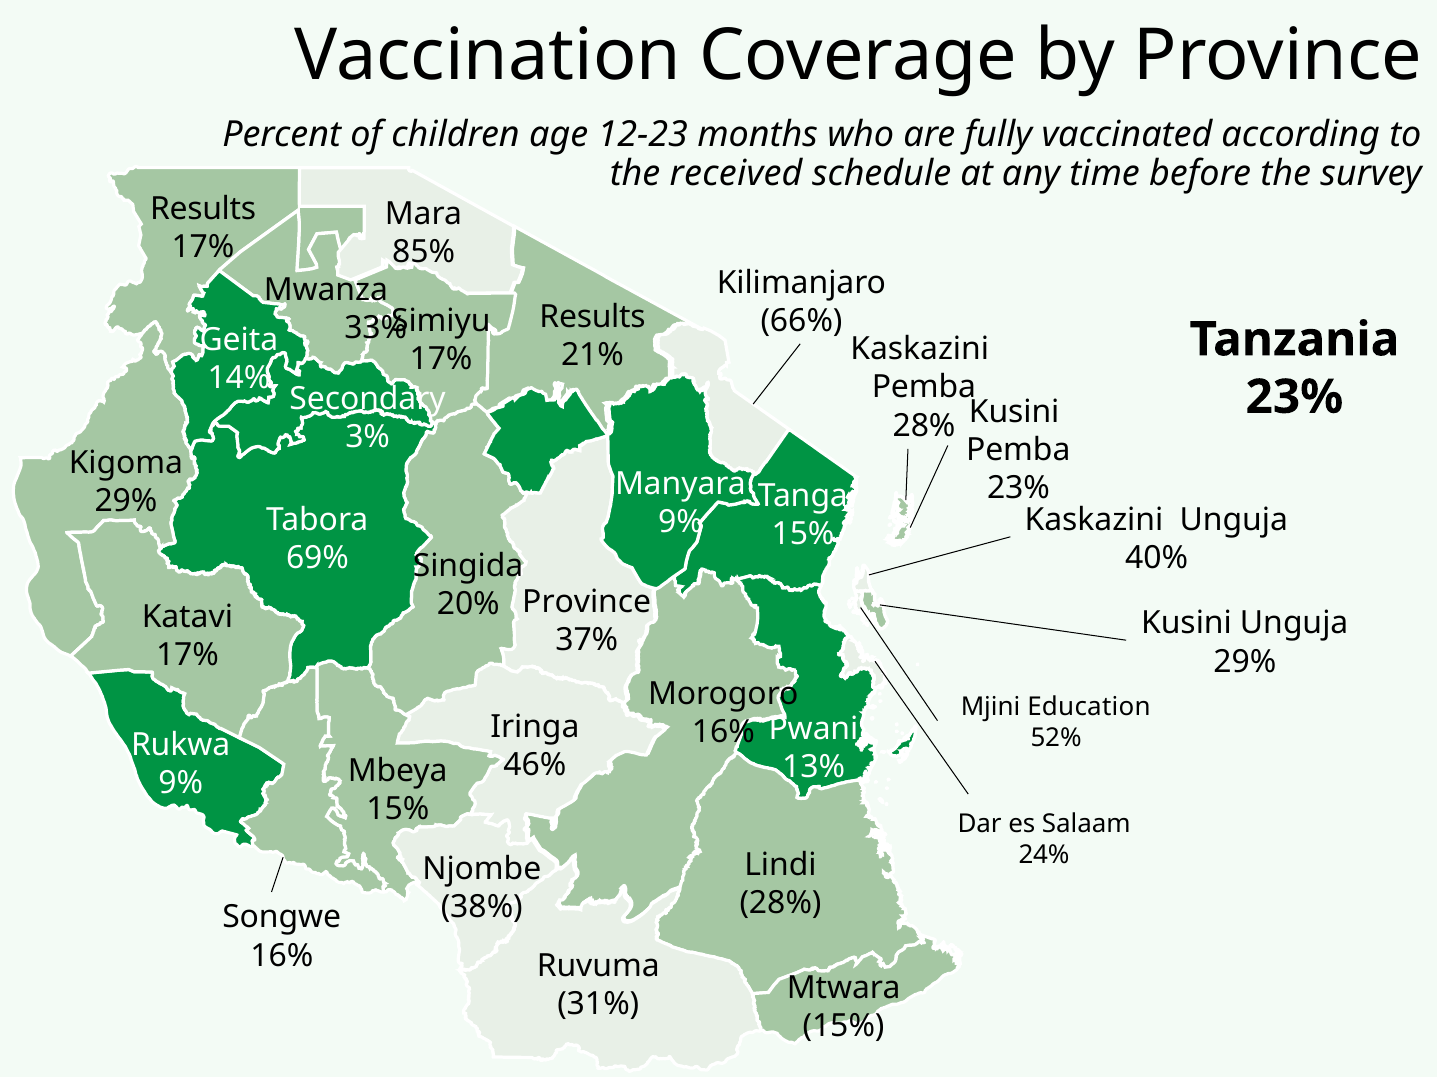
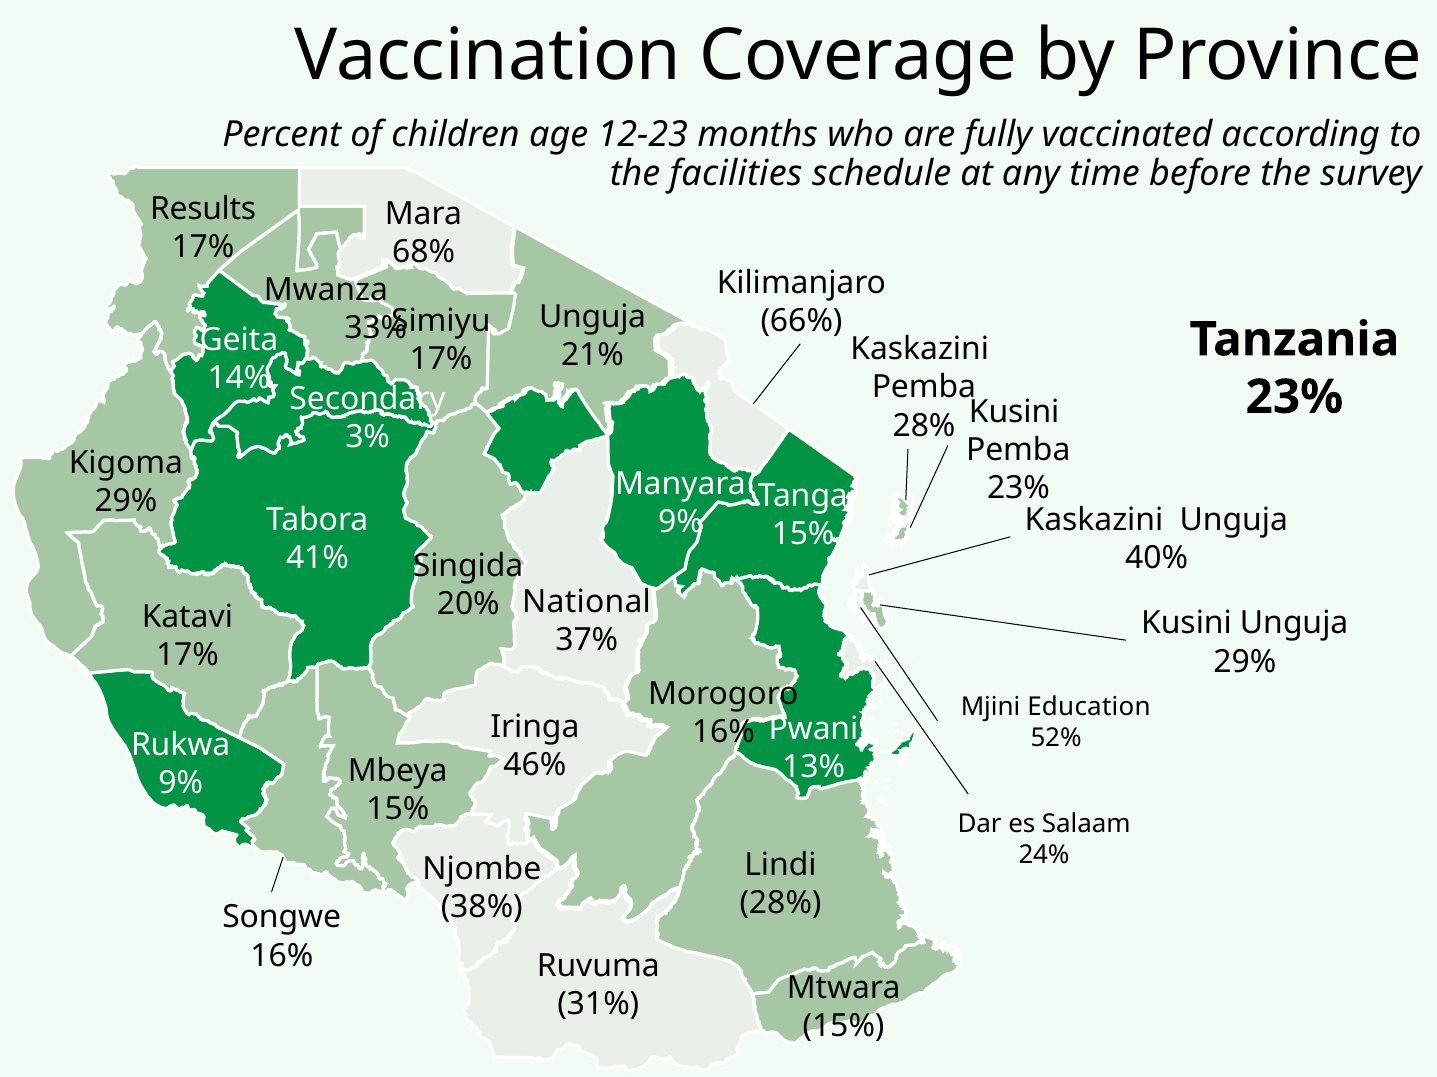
received: received -> facilities (736, 173)
85%: 85% -> 68% (424, 252)
Results: Results -> Unguja (593, 317)
69%: 69% -> 41% (317, 558)
Province: Province -> National (587, 602)
